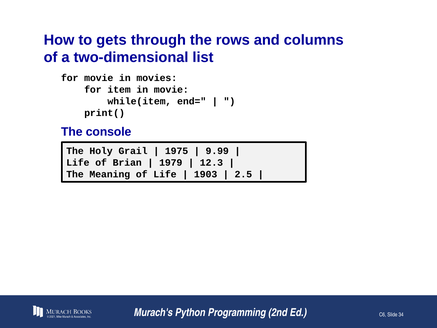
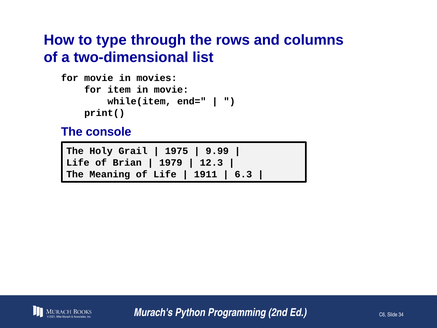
gets: gets -> type (111, 40)
1903: 1903 -> 1911 (206, 174)
2.5: 2.5 -> 6.3 (243, 174)
